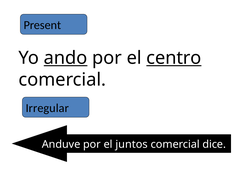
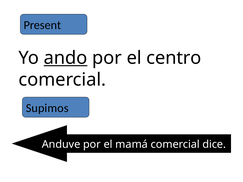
centro underline: present -> none (174, 58)
Irregular: Irregular -> Supimos (47, 108)
juntos: juntos -> mamá (132, 145)
